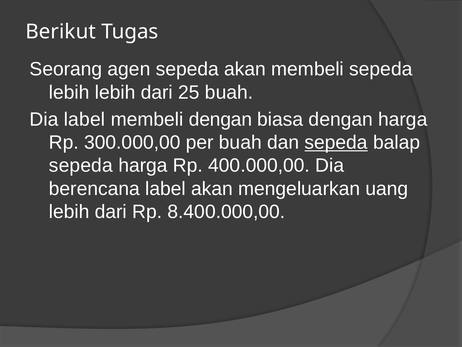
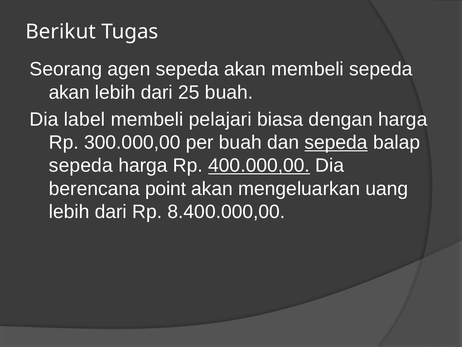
lebih: lebih -> akan (69, 92)
membeli dengan: dengan -> pelajari (220, 119)
400.000,00 underline: none -> present (259, 165)
berencana label: label -> point (166, 188)
